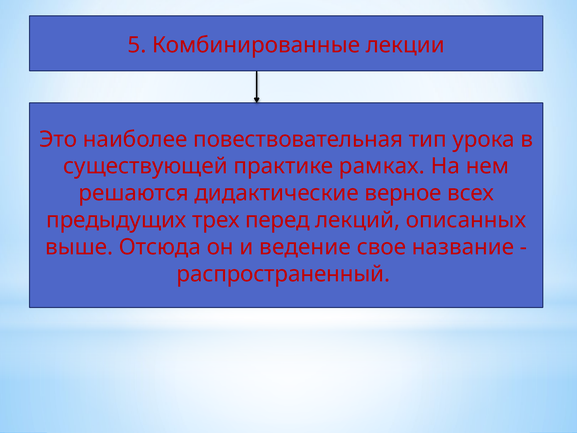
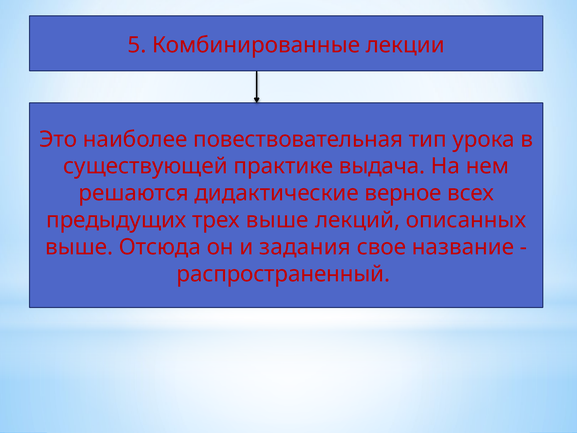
рамках: рамках -> выдача (382, 166)
трех перед: перед -> выше (277, 220)
ведение: ведение -> задания (305, 247)
